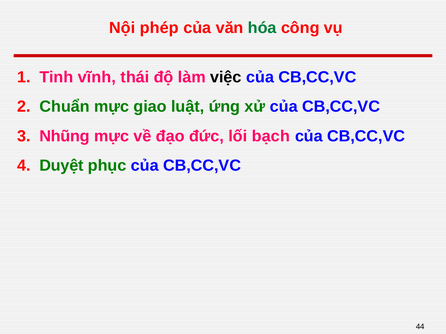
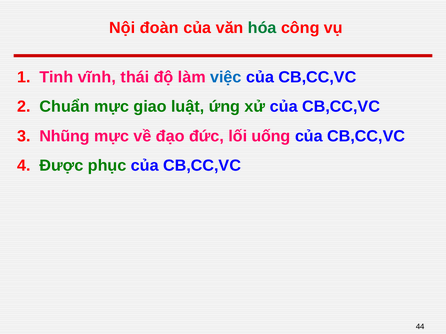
phép: phép -> đoàn (159, 28)
việc colour: black -> blue (226, 77)
bạch: bạch -> uống (271, 136)
Duyệt: Duyệt -> Được (61, 166)
